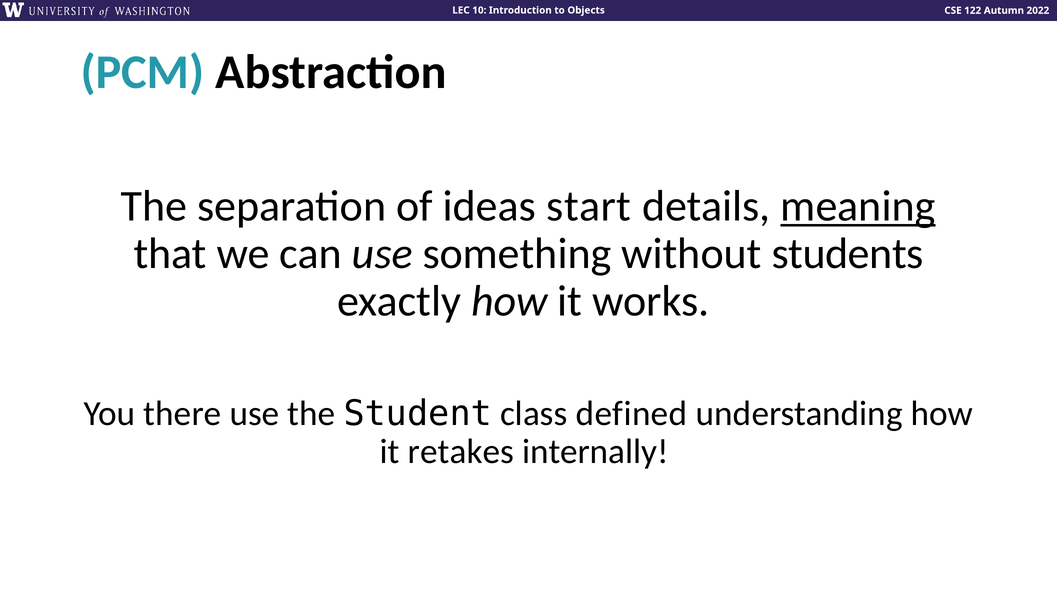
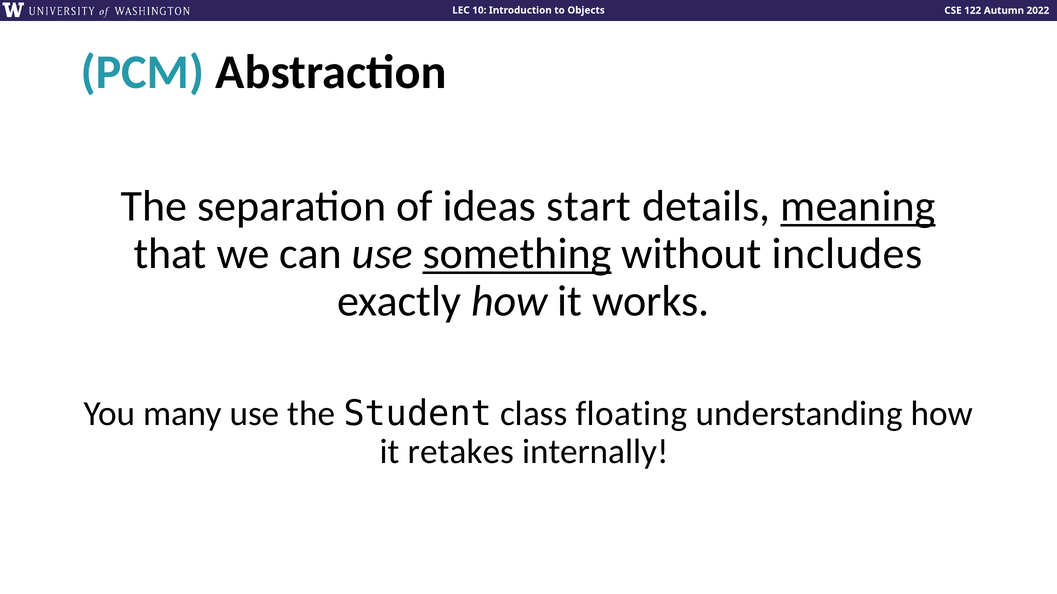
something underline: none -> present (517, 254)
students: students -> includes (847, 254)
there: there -> many (183, 414)
defined: defined -> floating (631, 414)
